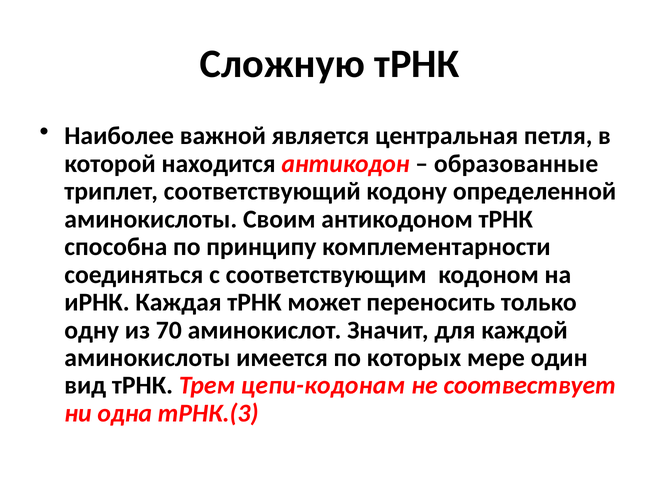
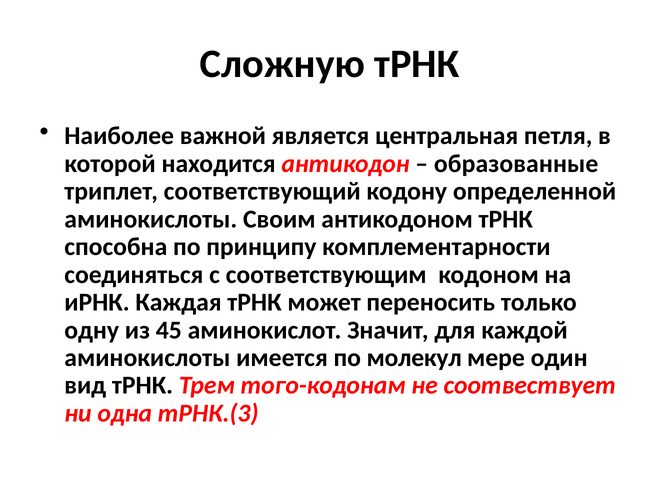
70: 70 -> 45 (169, 330)
которых: которых -> молекул (414, 358)
цепи-кодонам: цепи-кодонам -> того-кодонам (323, 386)
